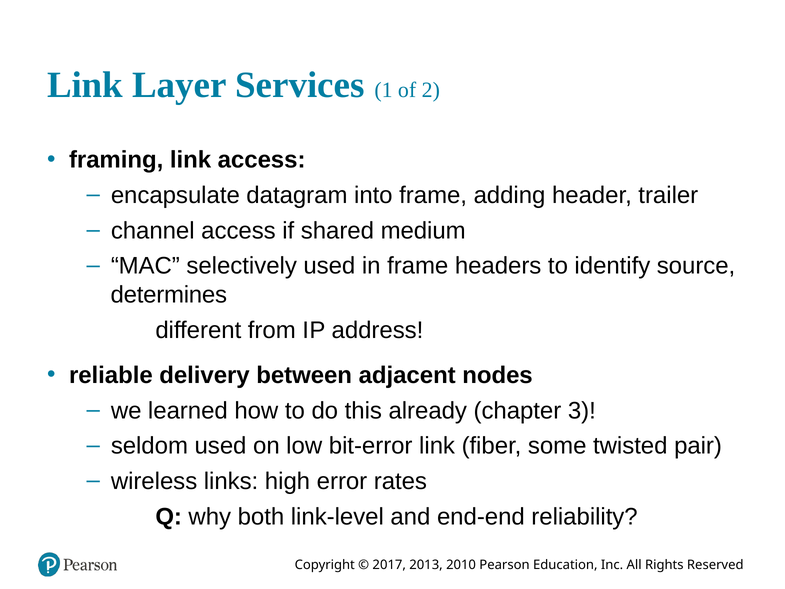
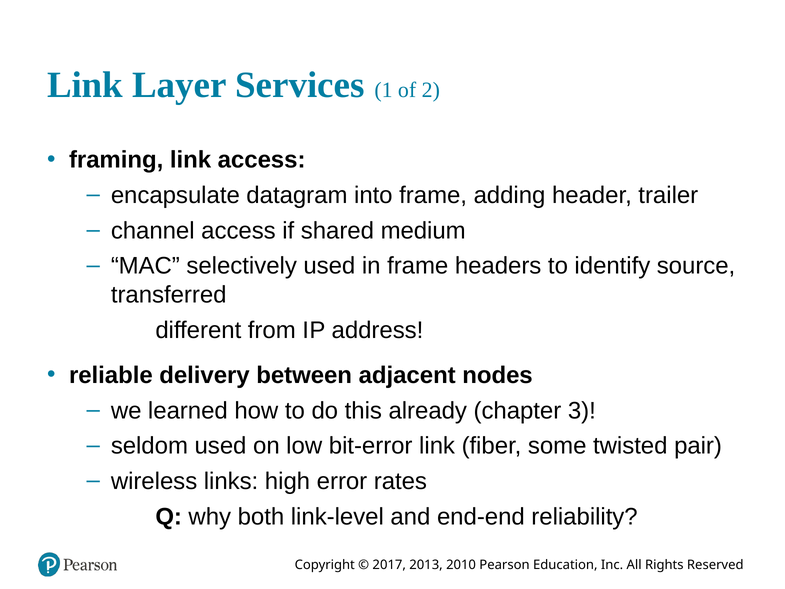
determines: determines -> transferred (169, 295)
